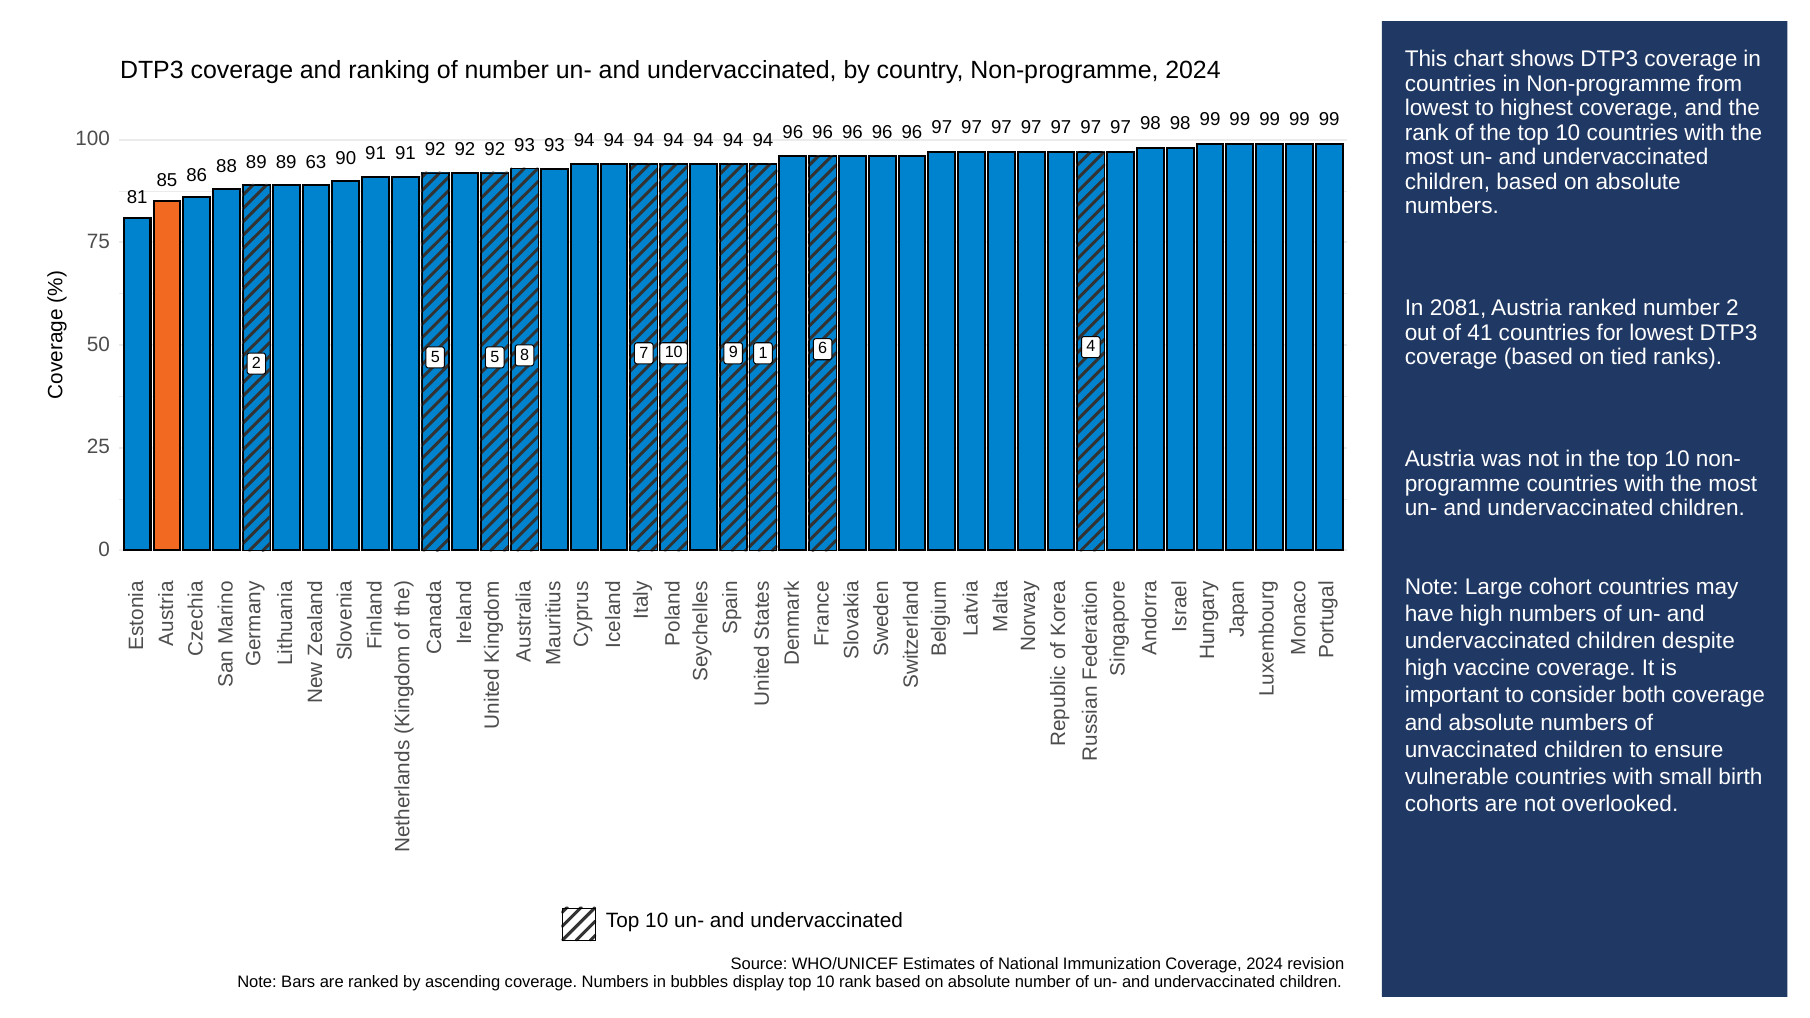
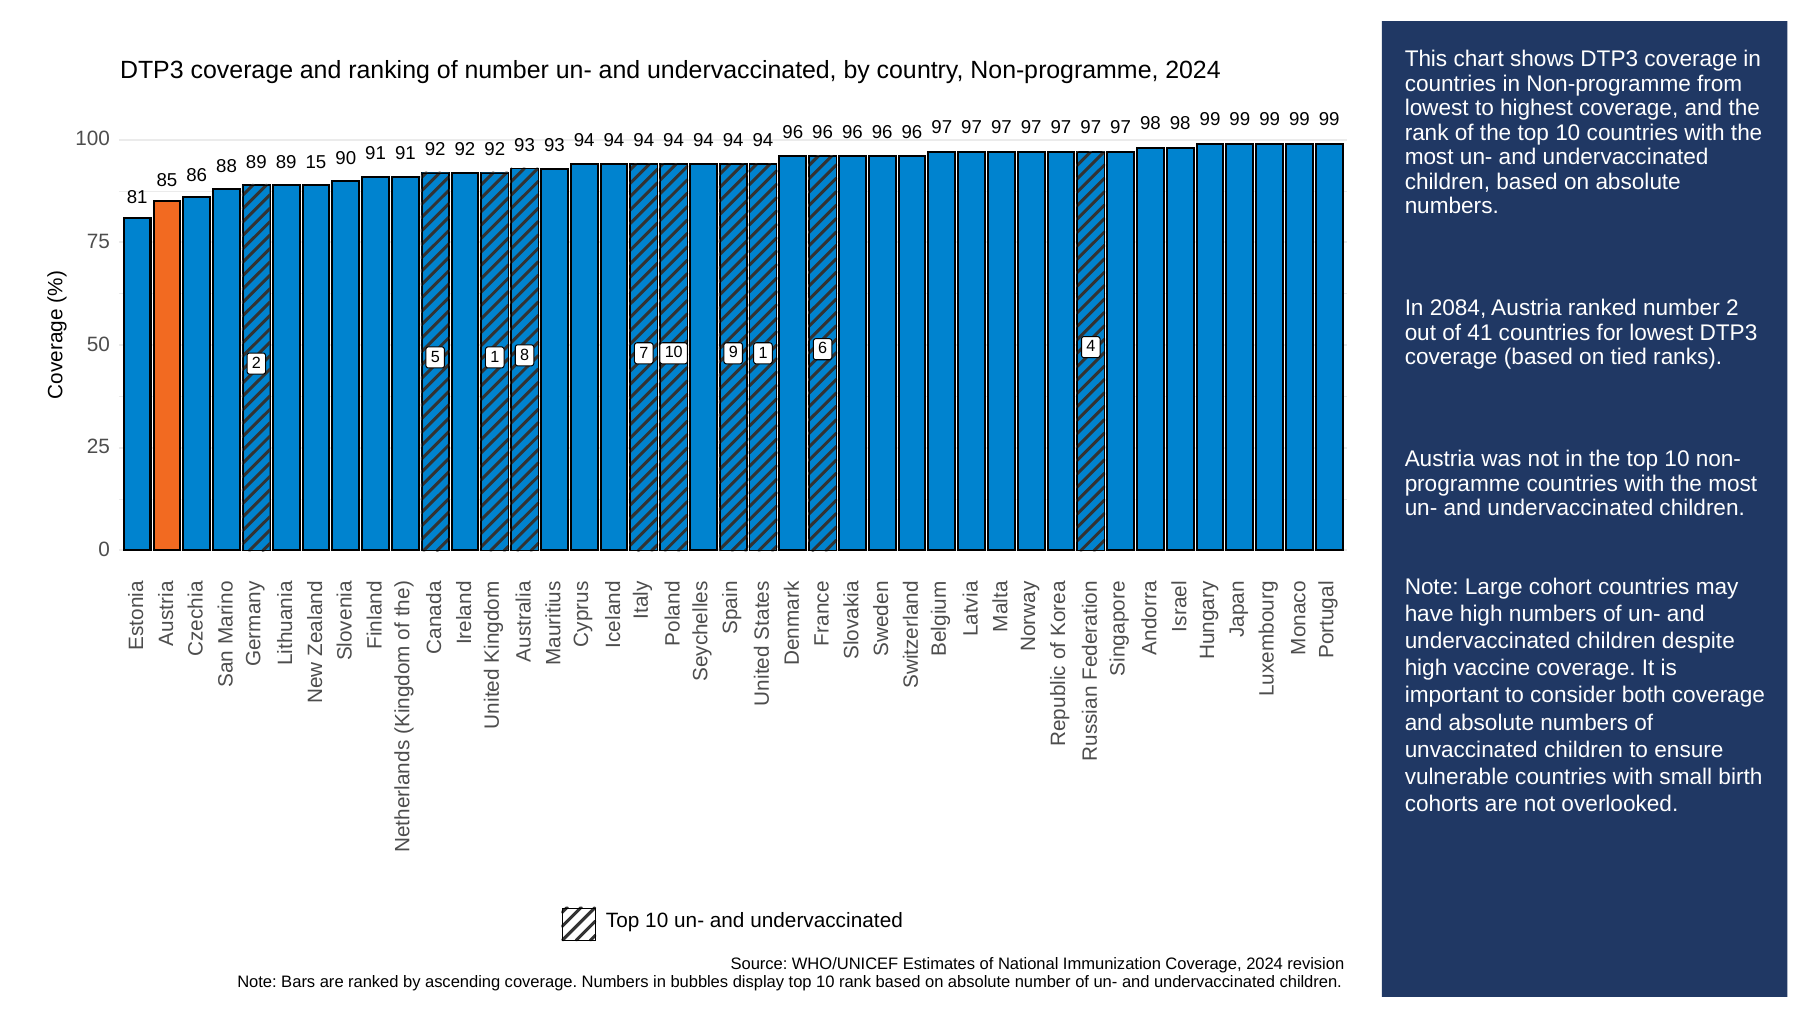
63: 63 -> 15 (316, 162)
2081: 2081 -> 2084 (1458, 308)
2 5: 5 -> 1 (495, 357)
